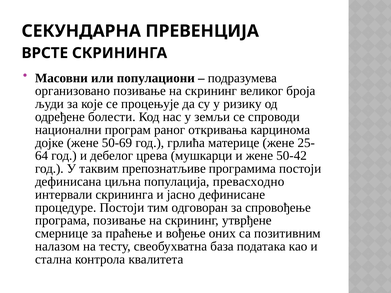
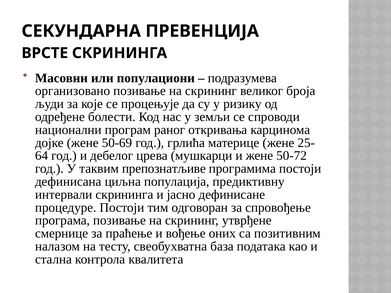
50-42: 50-42 -> 50-72 (292, 156)
превасходно: превасходно -> предиктивну (249, 182)
